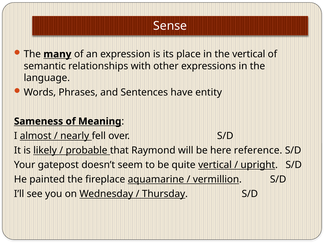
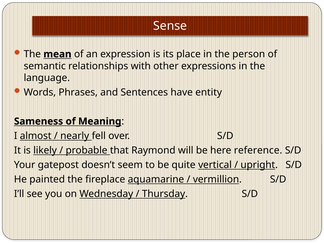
many: many -> mean (57, 54)
the vertical: vertical -> person (249, 54)
